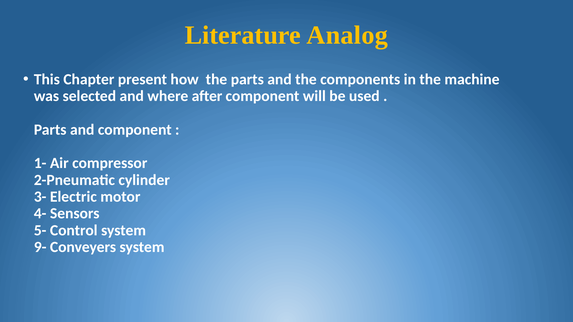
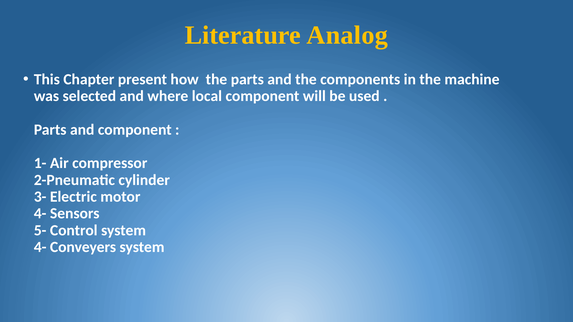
after: after -> local (207, 96)
9-: 9- -> 4- (40, 247)
